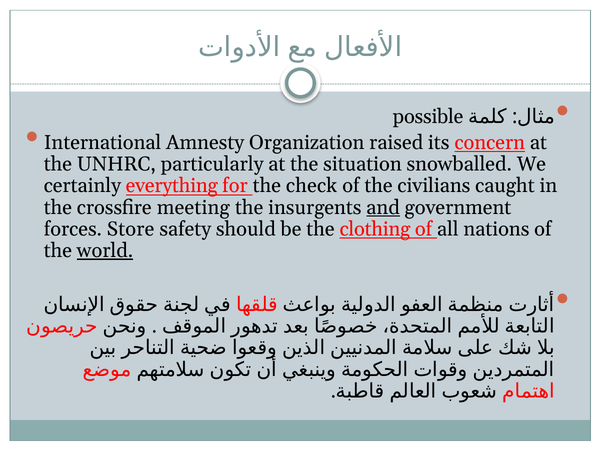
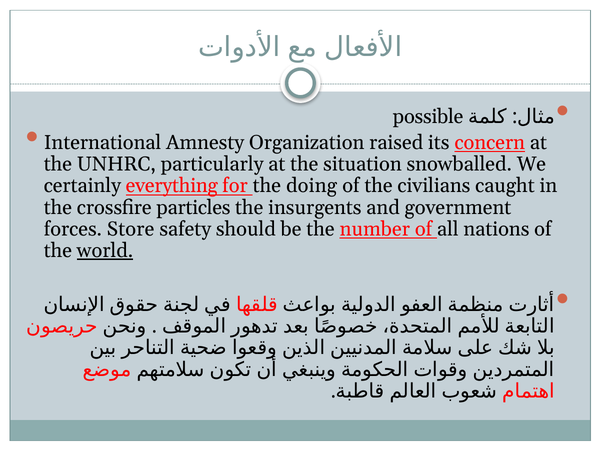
check: check -> doing (312, 186)
meeting: meeting -> particles (193, 207)
and underline: present -> none (383, 207)
clothing: clothing -> number (375, 229)
